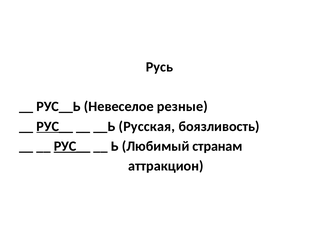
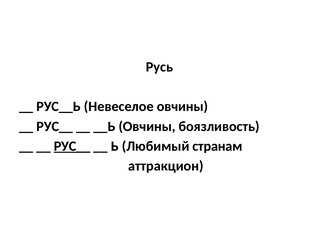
Невеселое резные: резные -> овчины (182, 107)
РУС__ underline: present -> none (55, 126)
__Ь Русская: Русская -> Овчины (147, 126)
